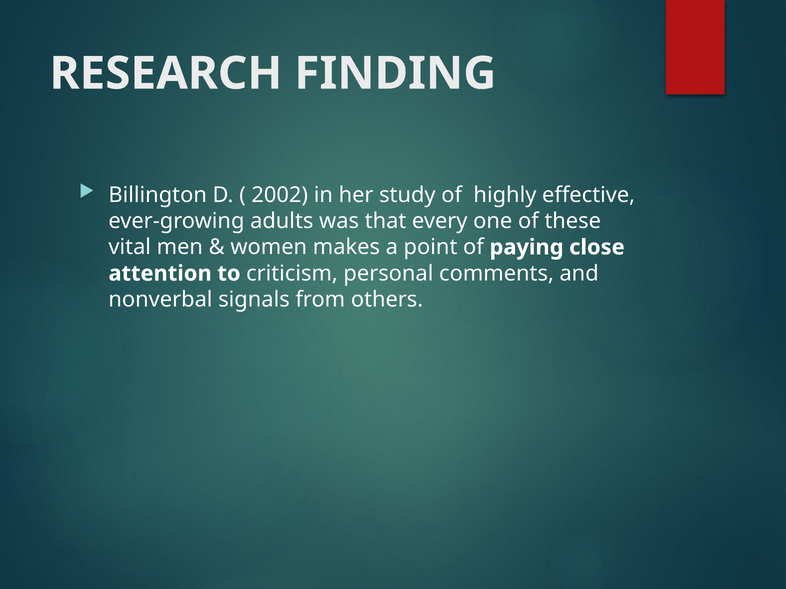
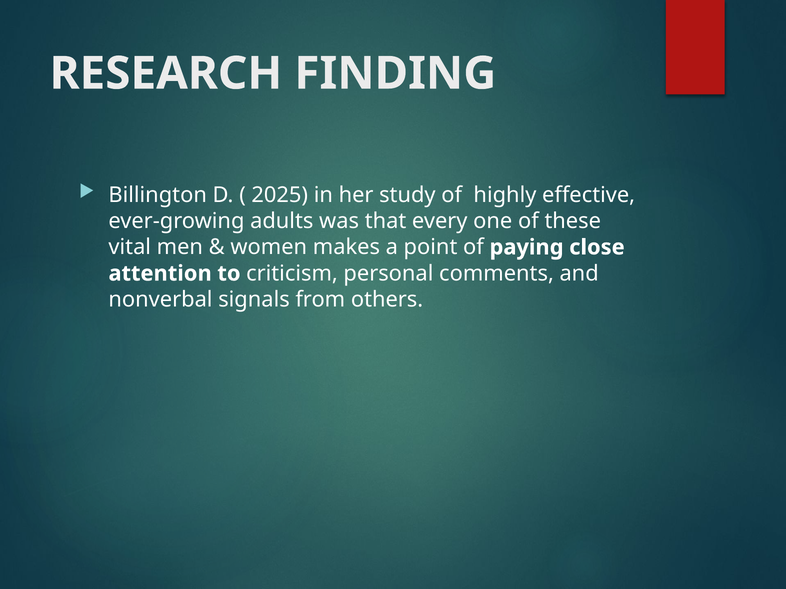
2002: 2002 -> 2025 (280, 195)
